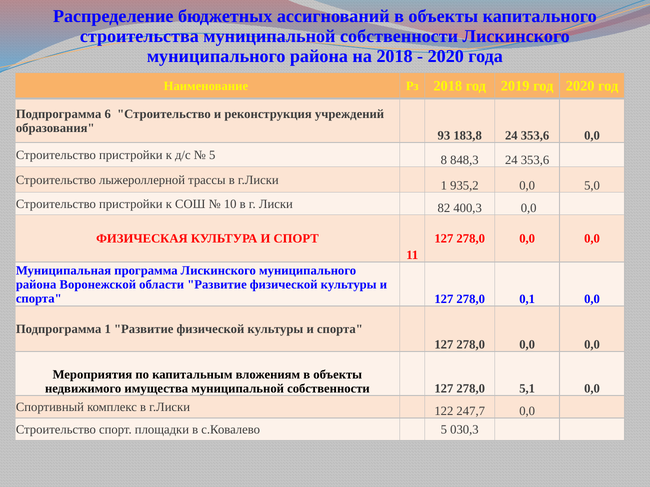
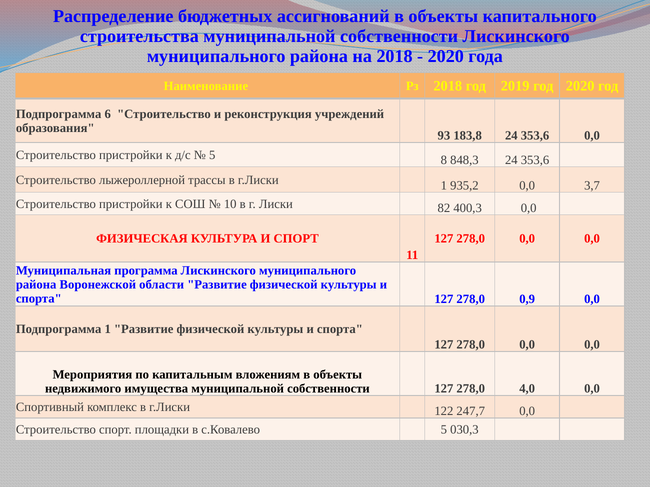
5,0: 5,0 -> 3,7 (592, 186)
0,1: 0,1 -> 0,9 (527, 299)
5,1: 5,1 -> 4,0 (527, 389)
